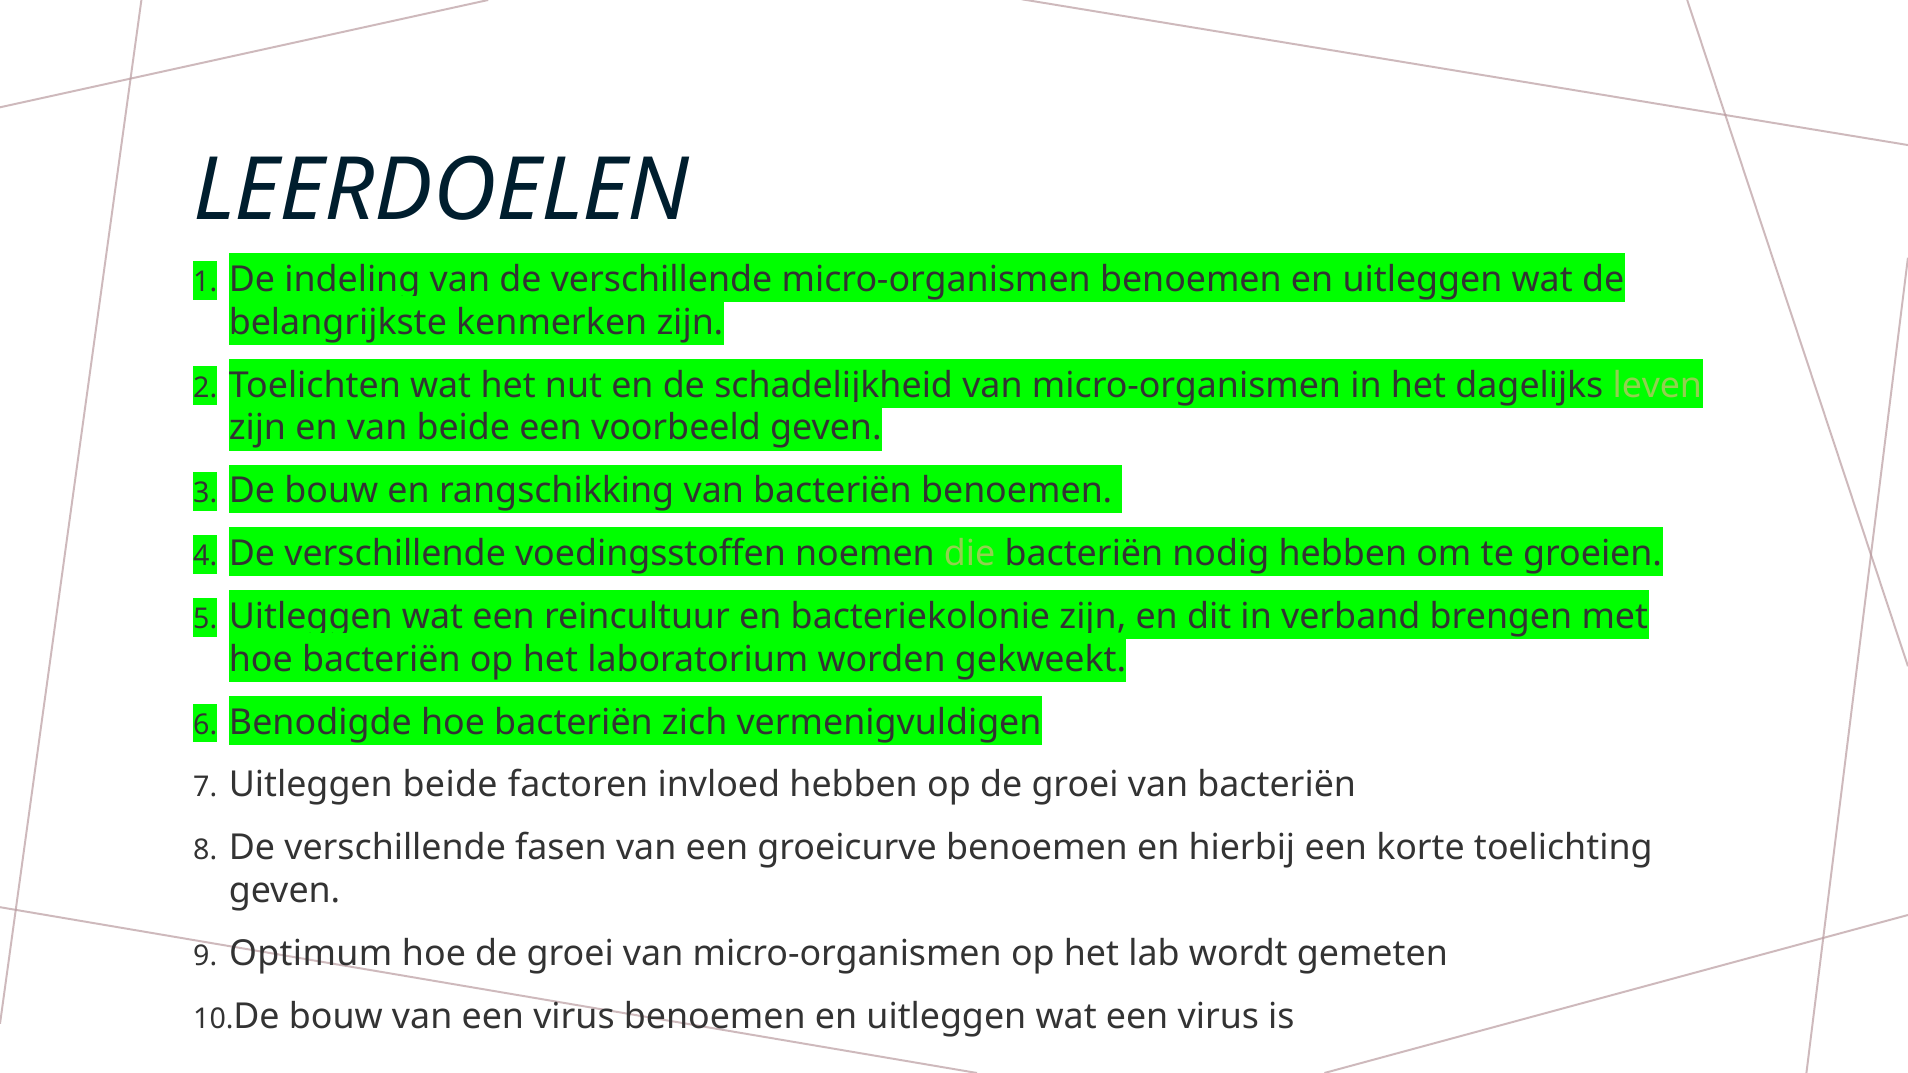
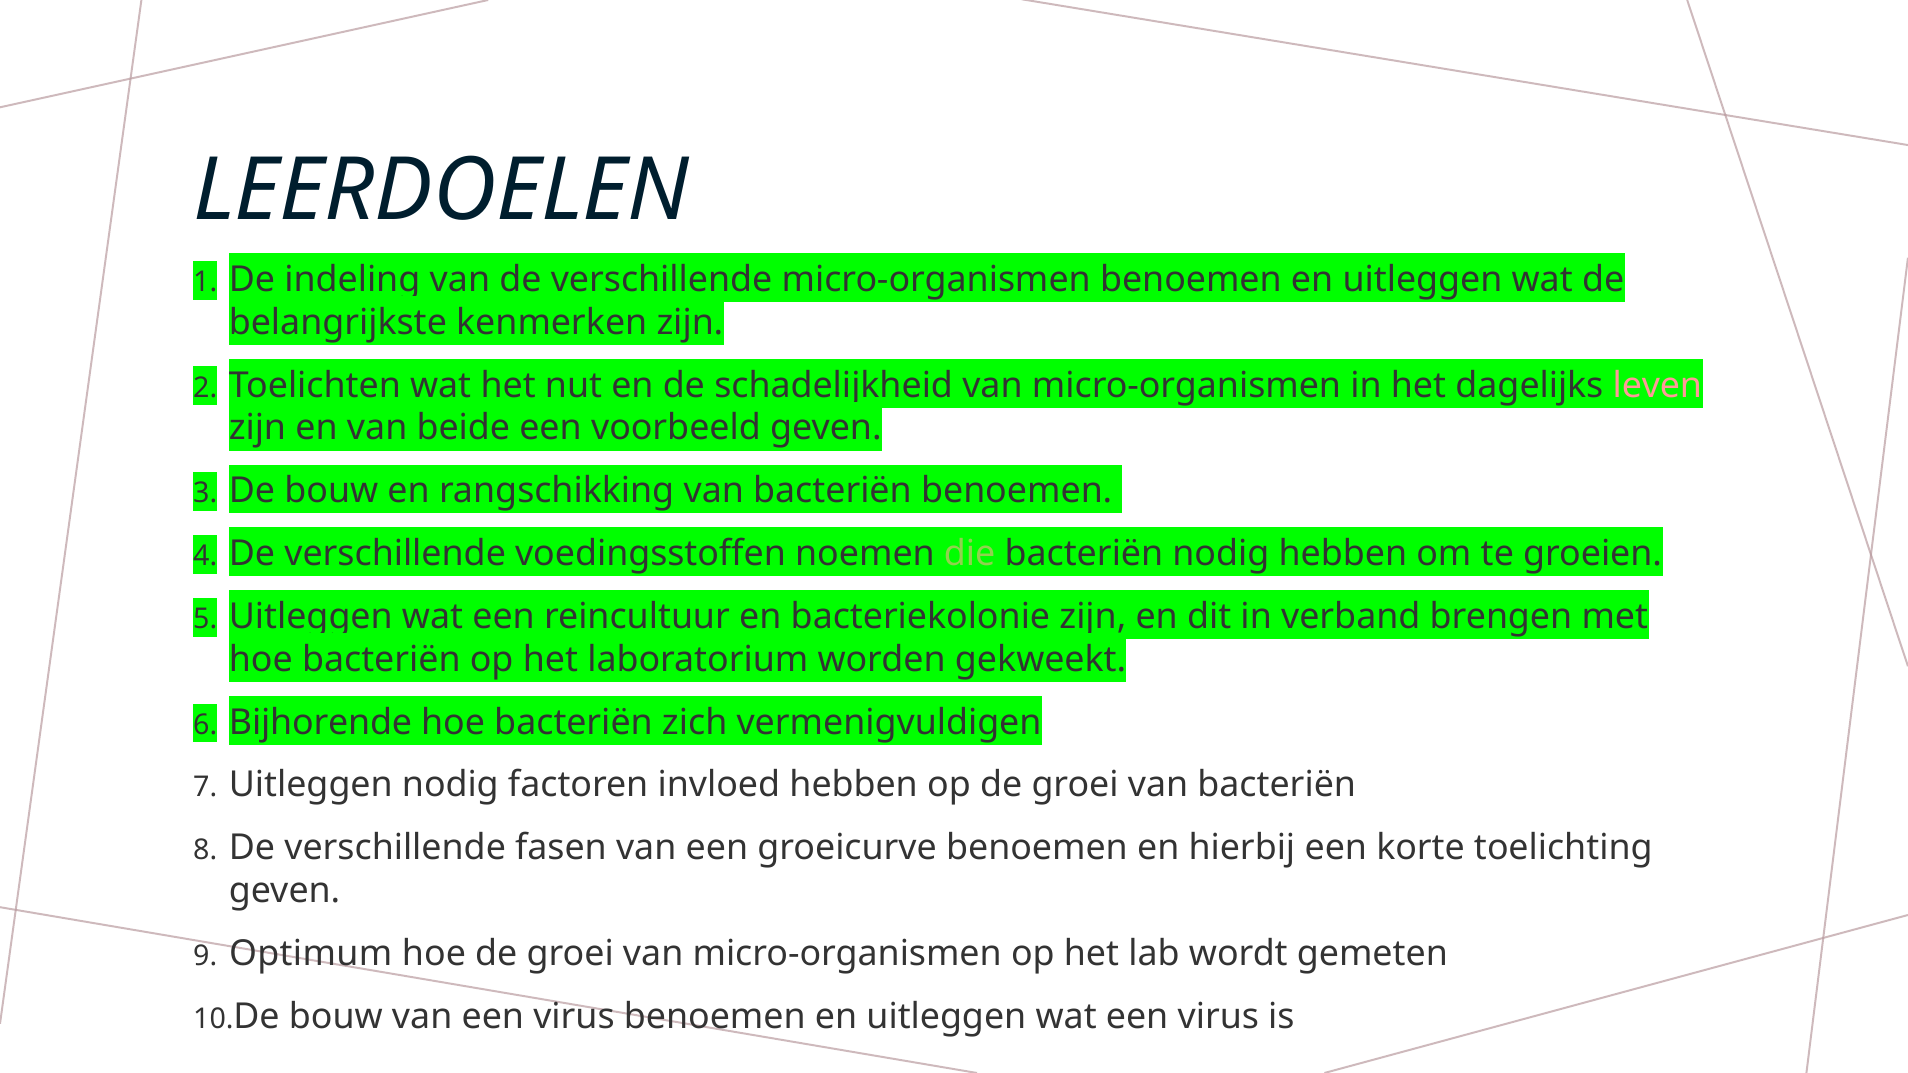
leven colour: light green -> pink (1657, 385)
Benodigde: Benodigde -> Bijhorende (321, 722)
Uitleggen beide: beide -> nodig (450, 785)
